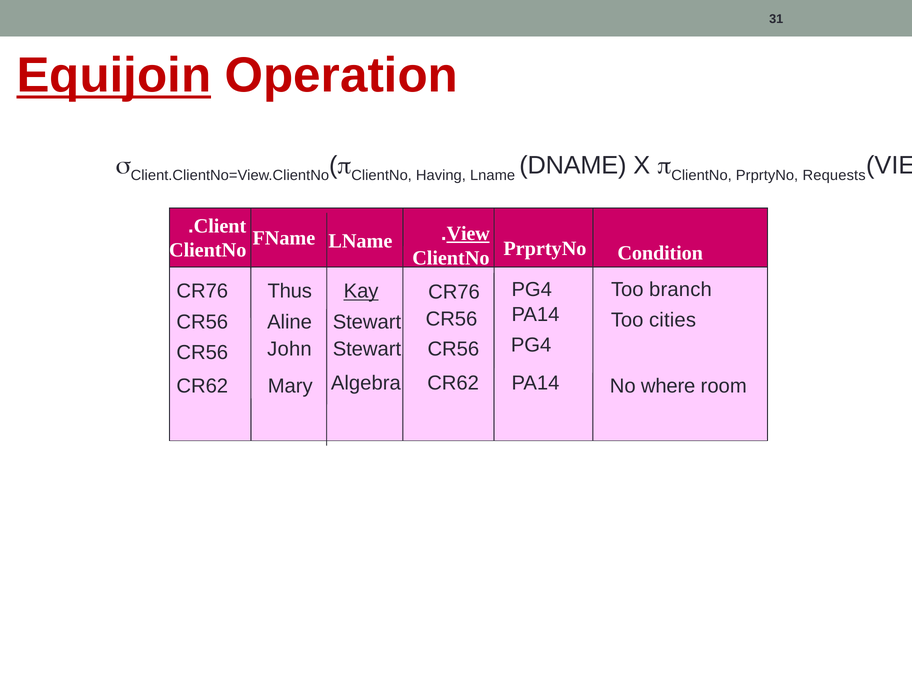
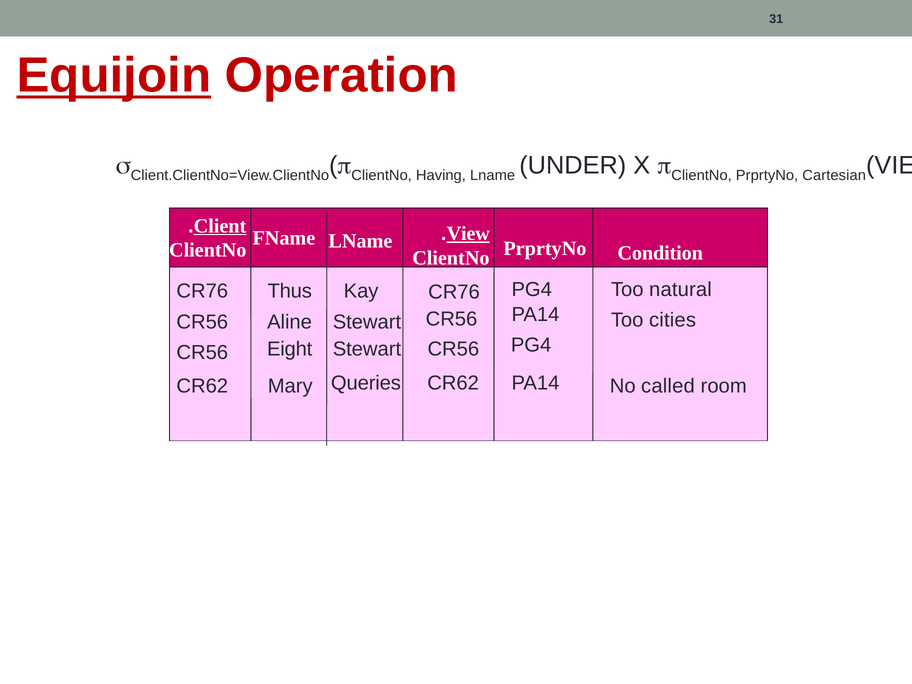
DNAME: DNAME -> UNDER (573, 165)
Requests: Requests -> Cartesian (834, 175)
Client underline: none -> present (220, 226)
branch: branch -> natural (680, 290)
Kay underline: present -> none (361, 291)
John: John -> Eight (290, 349)
where: where -> called (668, 386)
Algebra: Algebra -> Queries (366, 383)
